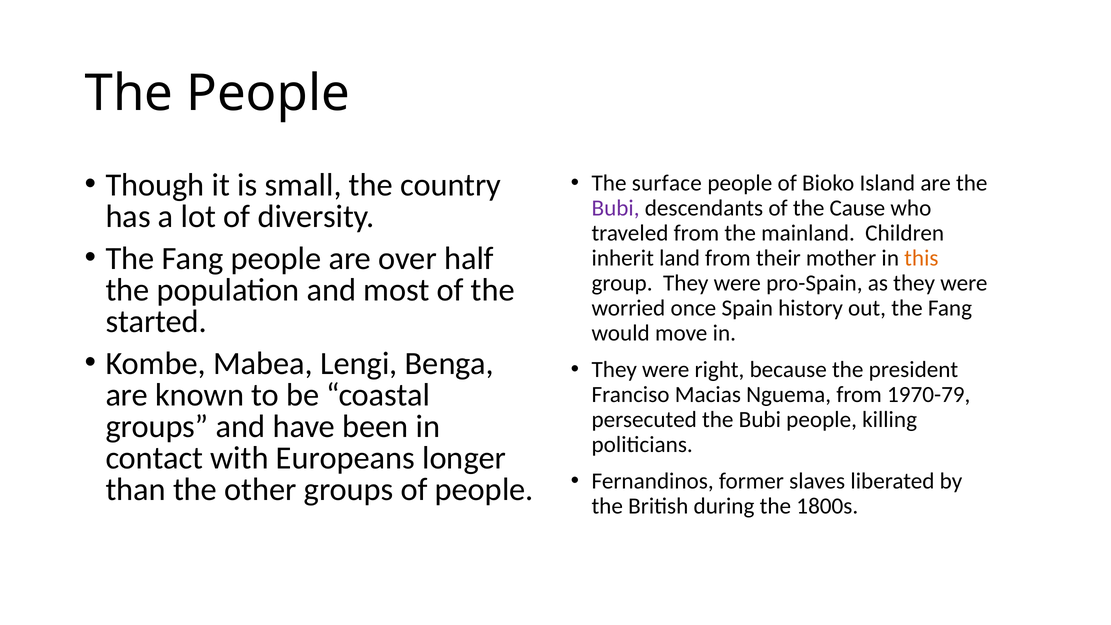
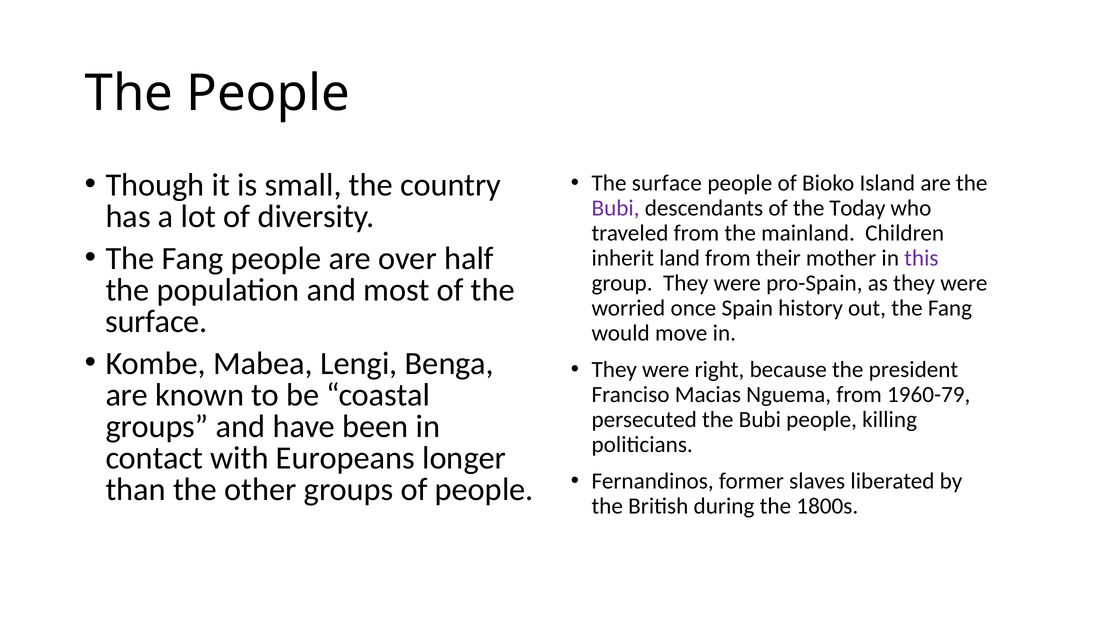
Cause: Cause -> Today (857, 208)
this colour: orange -> purple (921, 258)
started: started -> surface (156, 322)
1970-79: 1970-79 -> 1960-79 (929, 394)
